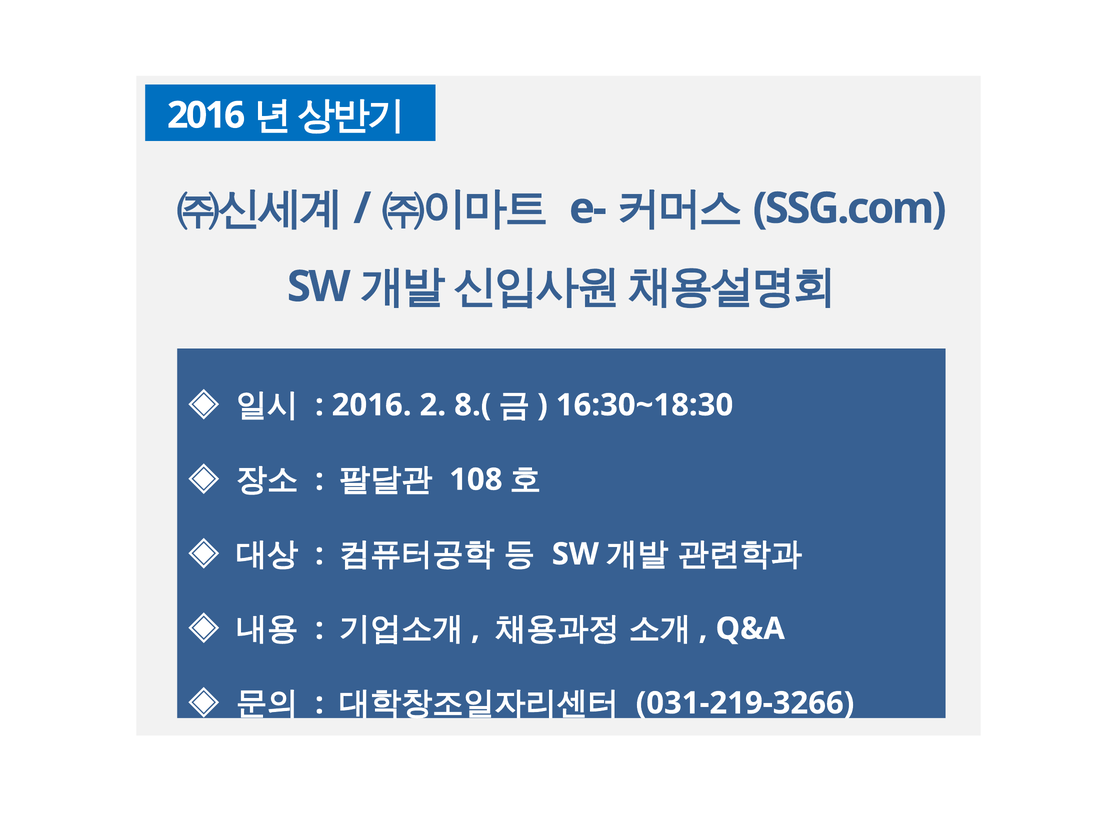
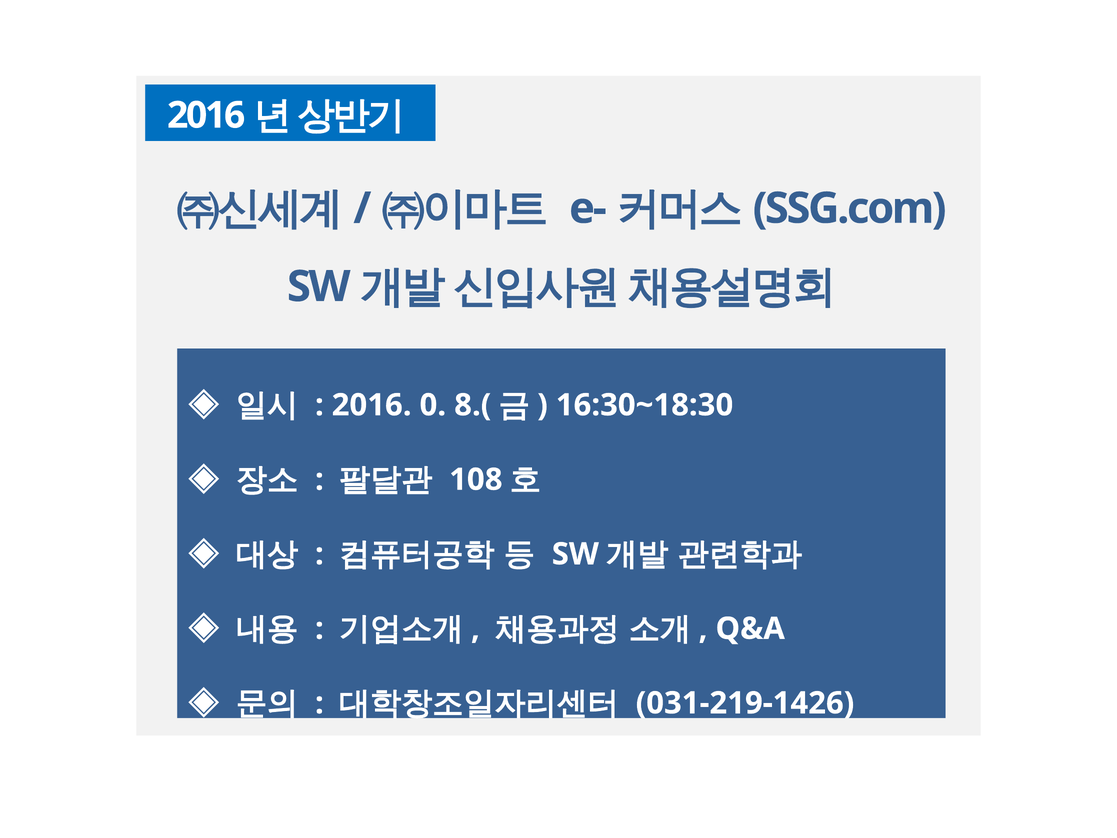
2: 2 -> 0 (433, 405)
031-219-3266: 031-219-3266 -> 031-219-1426 (745, 703)
